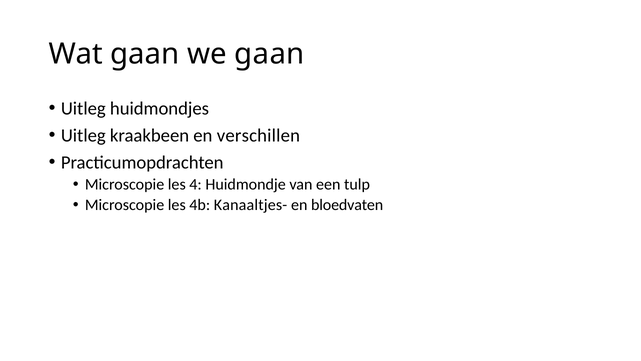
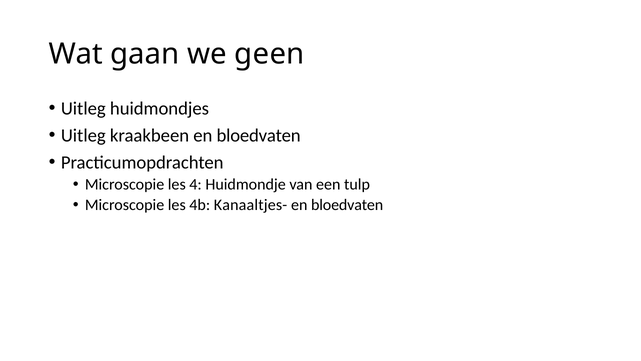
we gaan: gaan -> geen (270, 54)
kraakbeen en verschillen: verschillen -> bloedvaten (259, 135)
